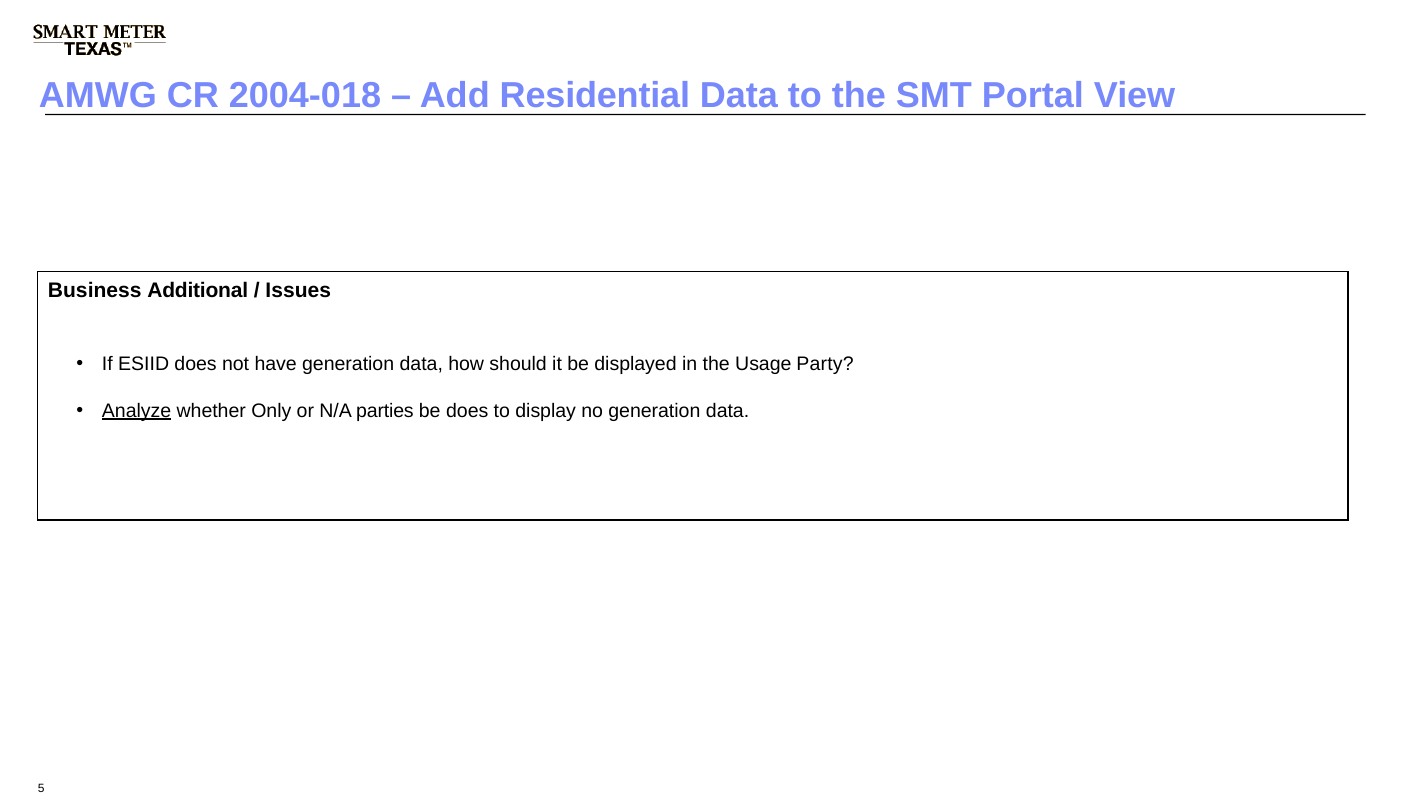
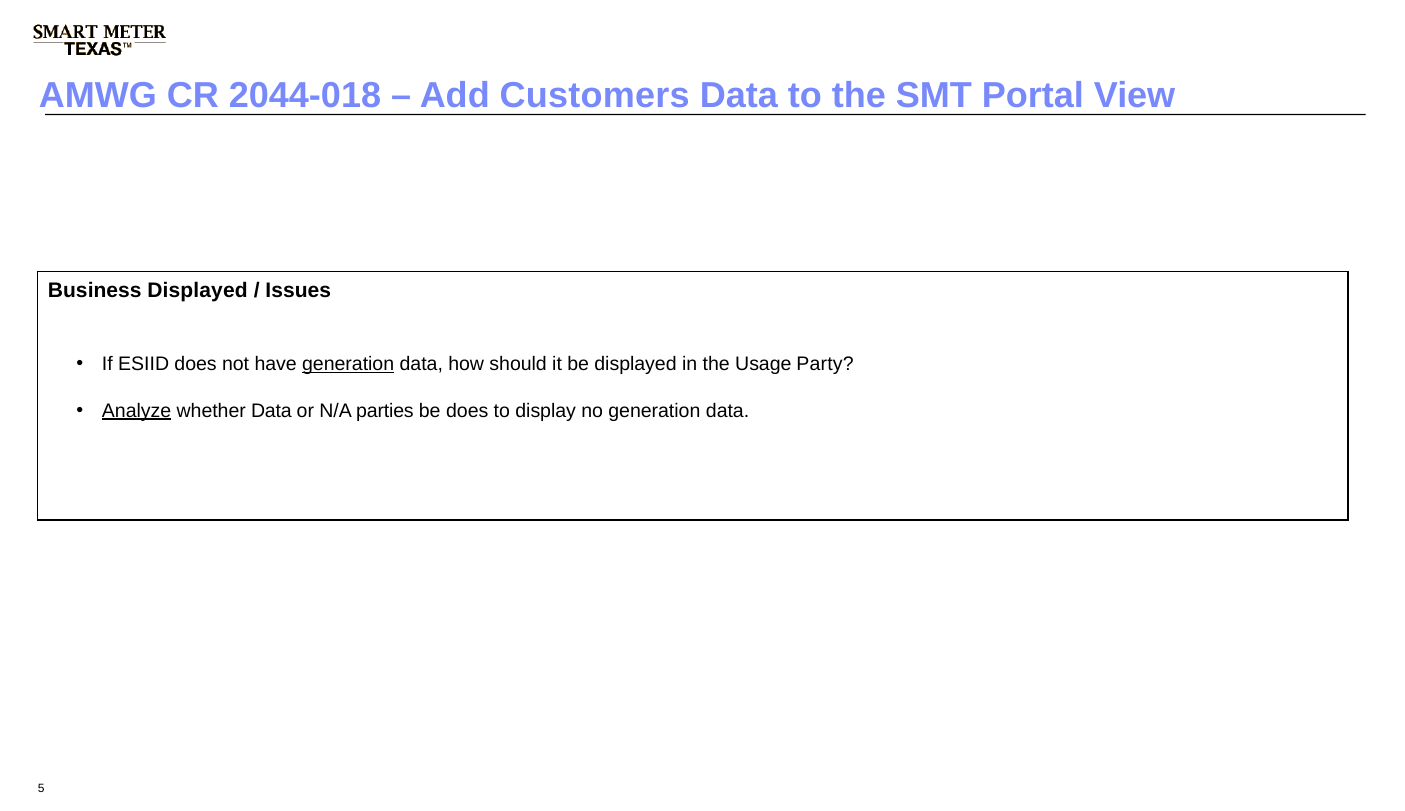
2004-018: 2004-018 -> 2044-018 (305, 96)
Residential: Residential -> Customers (595, 96)
Business Additional: Additional -> Displayed (198, 291)
generation underline: none -> present (348, 364)
whether Only: Only -> Data (271, 410)
